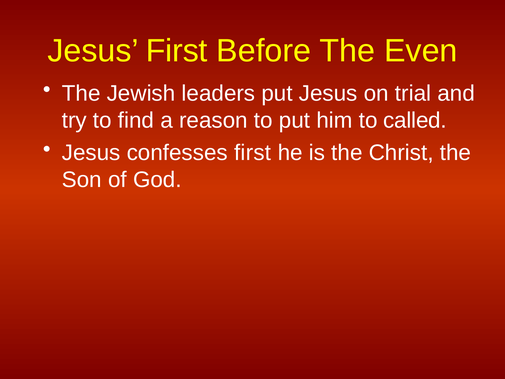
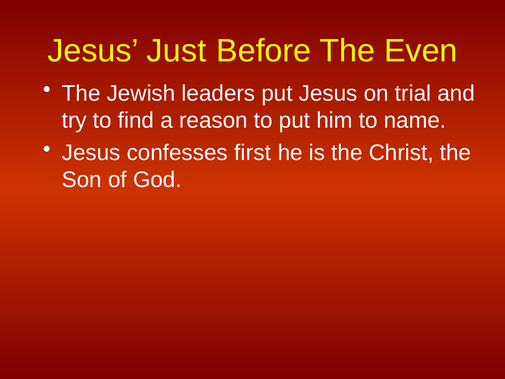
Jesus First: First -> Just (176, 51)
called: called -> name (415, 120)
